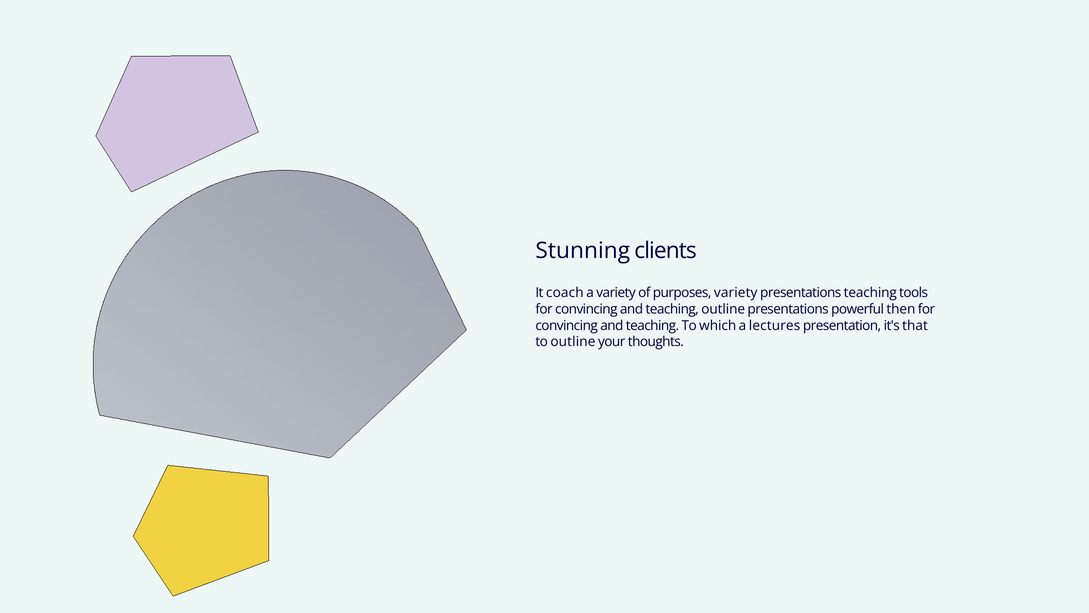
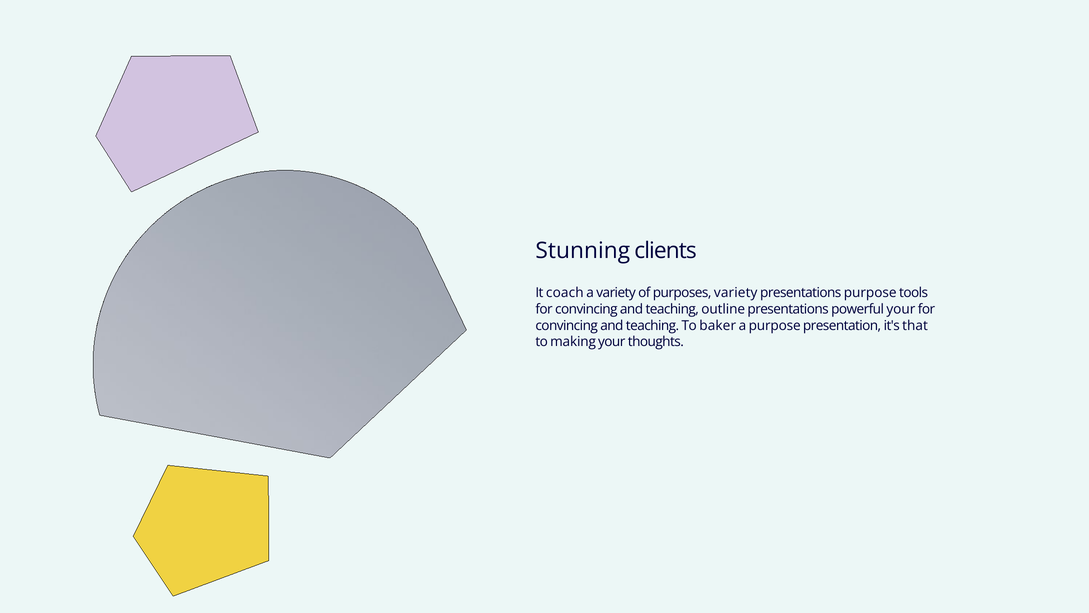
presentations teaching: teaching -> purpose (870, 293)
powerful then: then -> your (901, 309)
which: which -> baker (718, 325)
a lectures: lectures -> purpose (775, 325)
to outline: outline -> making (573, 342)
